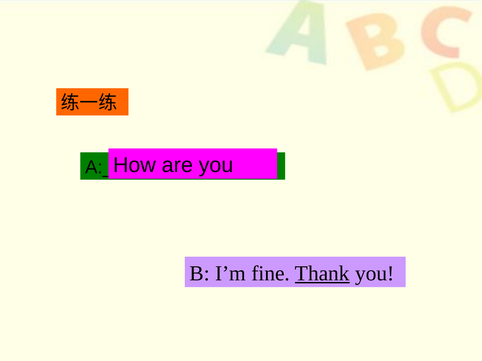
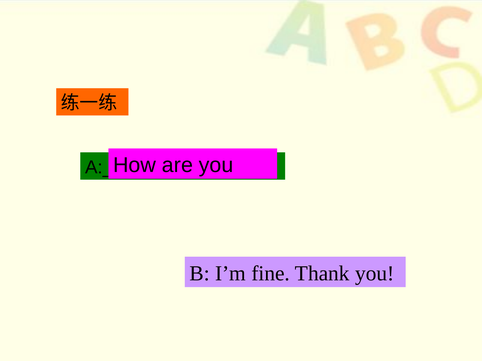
Thank underline: present -> none (322, 274)
